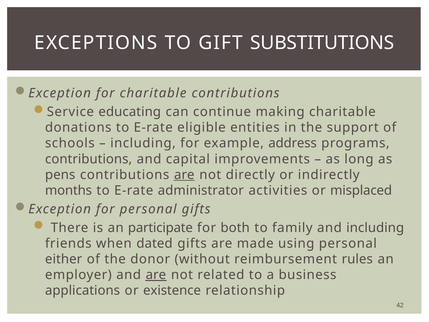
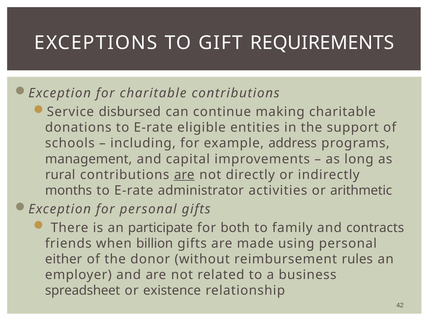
SUBSTITUTIONS: SUBSTITUTIONS -> REQUIREMENTS (322, 43)
educating: educating -> disbursed (130, 112)
contributions: contributions -> management (89, 159)
pens: pens -> rural (60, 175)
misplaced: misplaced -> arithmetic (361, 190)
and including: including -> contracts (375, 228)
dated: dated -> billion (155, 243)
are underline: present -> none (156, 275)
applications: applications -> spreadsheet (83, 290)
